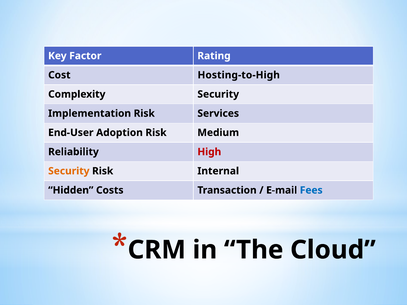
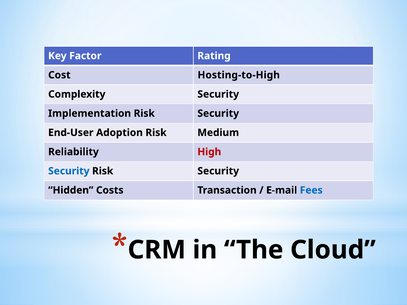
Implementation Risk Services: Services -> Security (218, 114)
Security colour: orange -> blue (69, 171)
Internal: Internal -> Security (218, 171)
